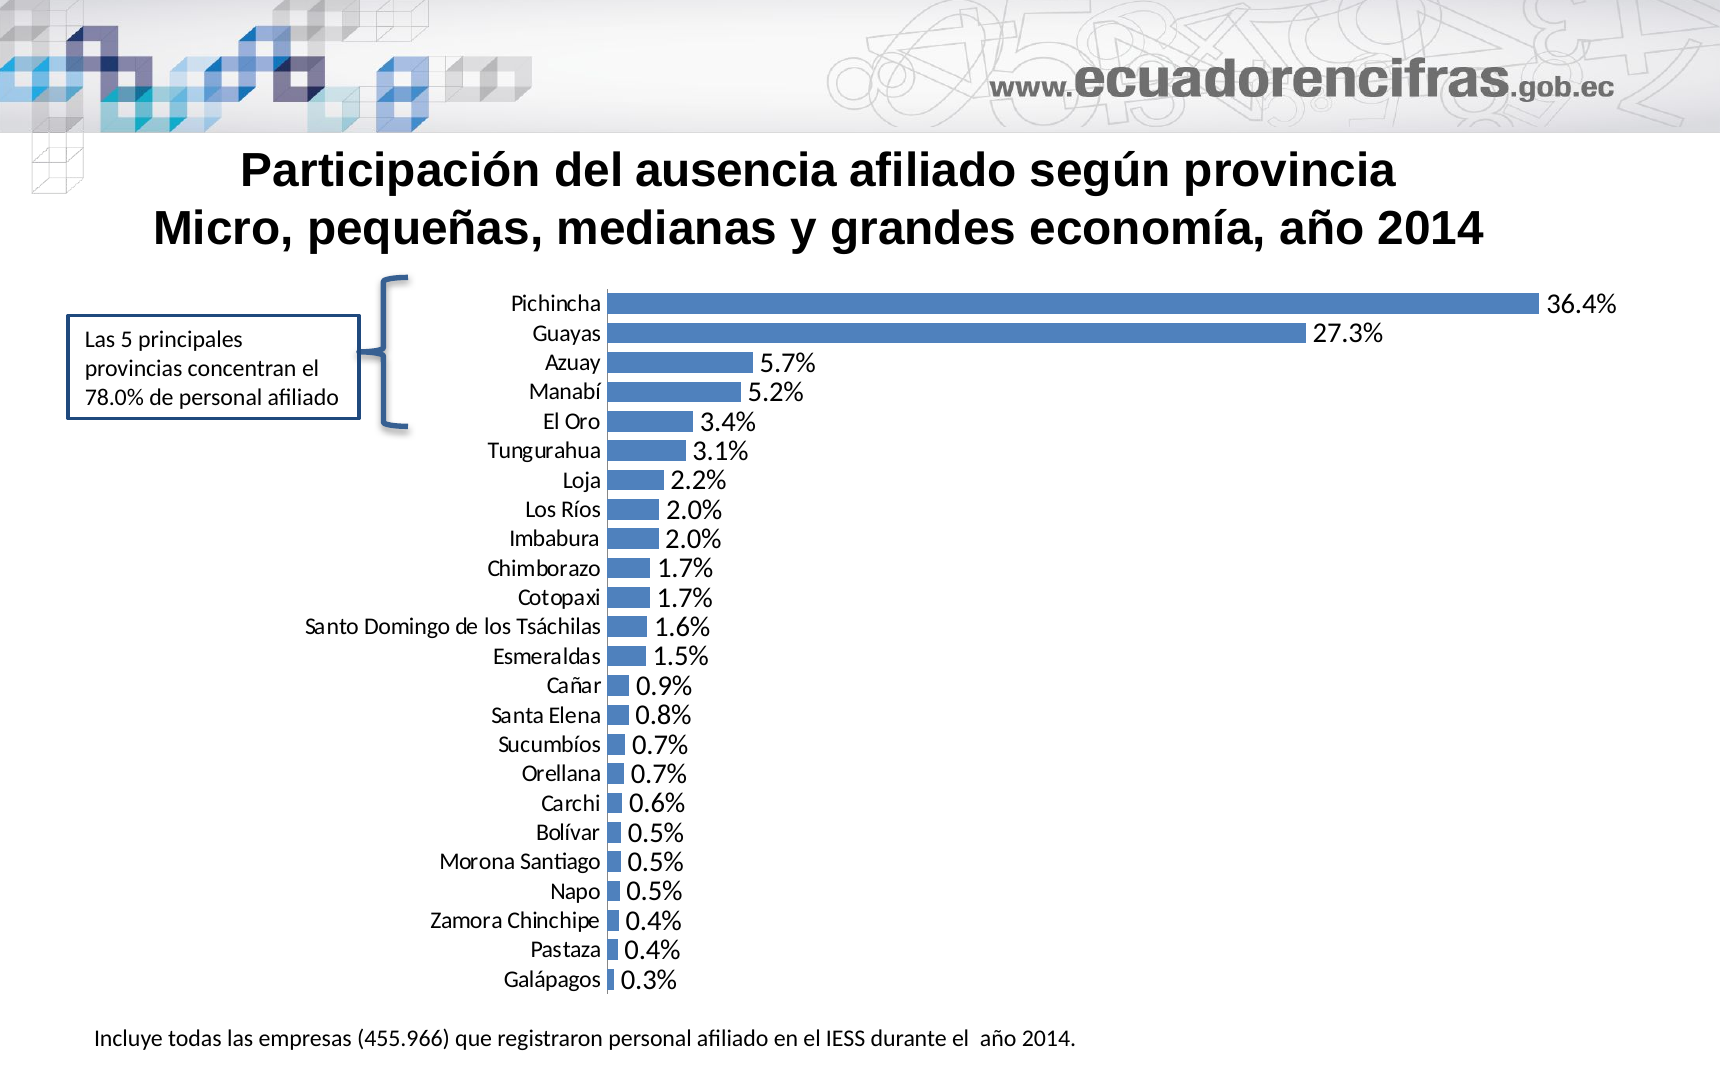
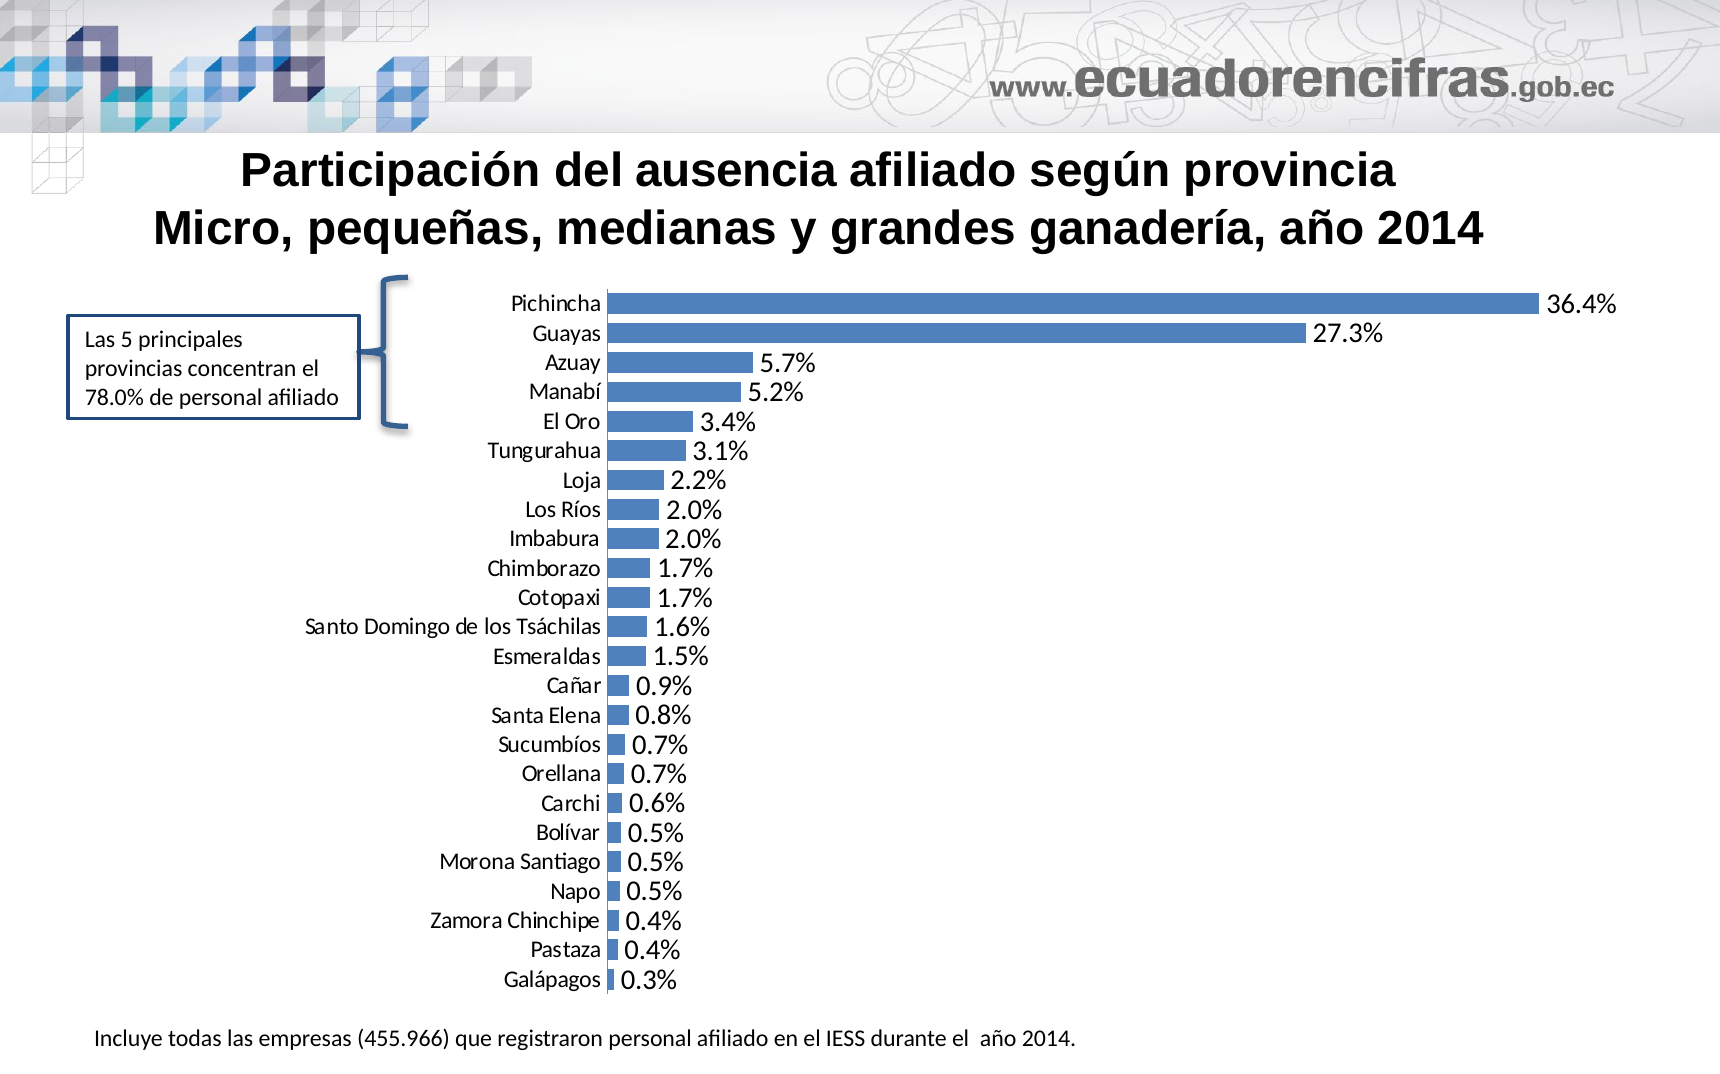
economía: economía -> ganadería (1148, 229)
